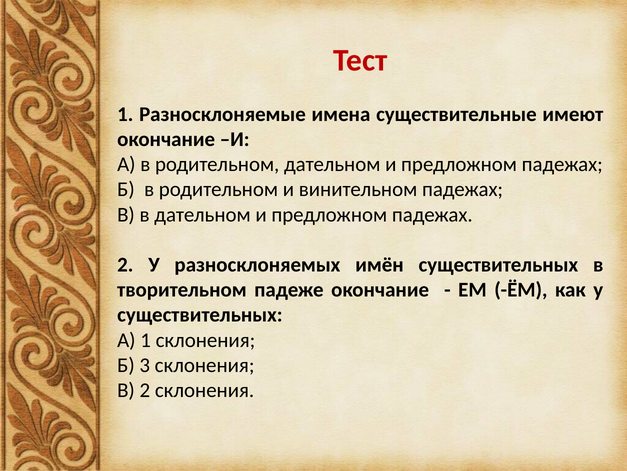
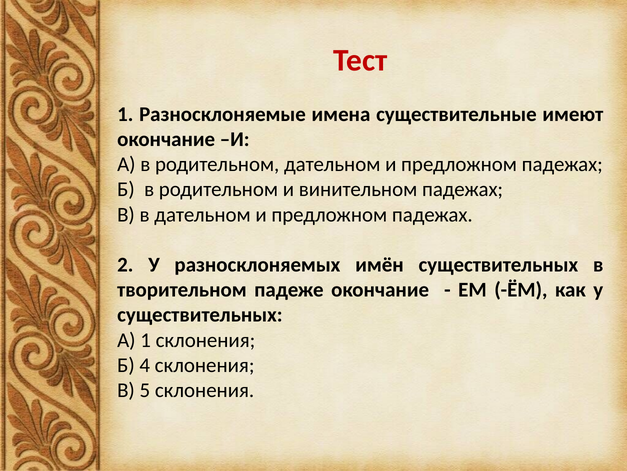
3: 3 -> 4 (145, 365)
В 2: 2 -> 5 (145, 390)
